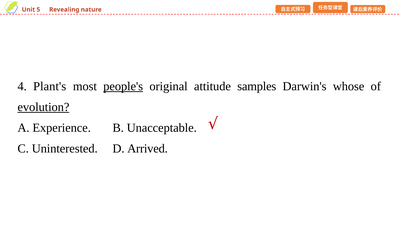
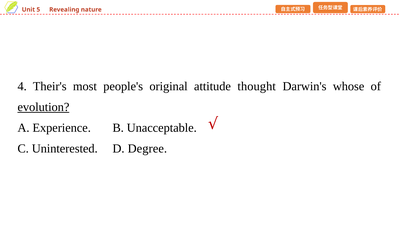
Plant's: Plant's -> Their's (50, 86)
people's underline: present -> none (123, 86)
samples: samples -> thought (257, 86)
Arrived: Arrived -> Degree (147, 148)
